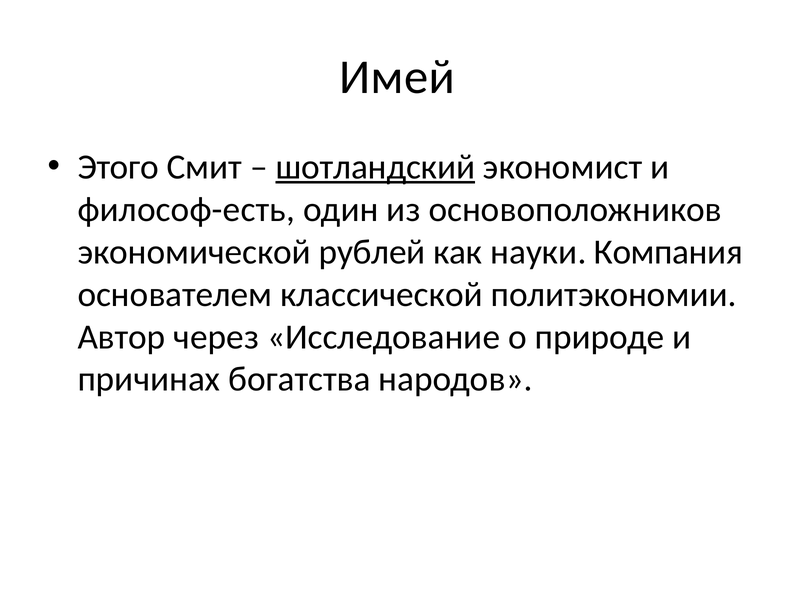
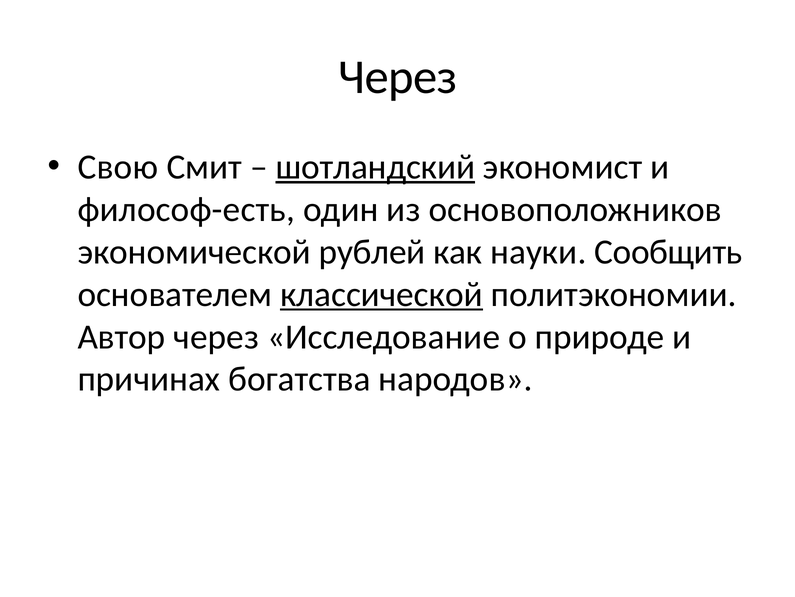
Имей: Имей -> Через (398, 77)
Этого: Этого -> Свою (118, 167)
Компания: Компания -> Сообщить (668, 252)
классической underline: none -> present (381, 294)
